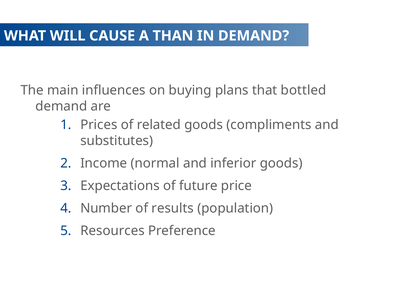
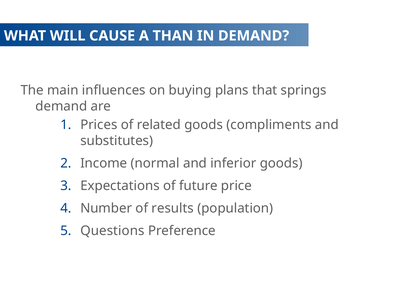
bottled: bottled -> springs (304, 90)
Resources: Resources -> Questions (112, 231)
